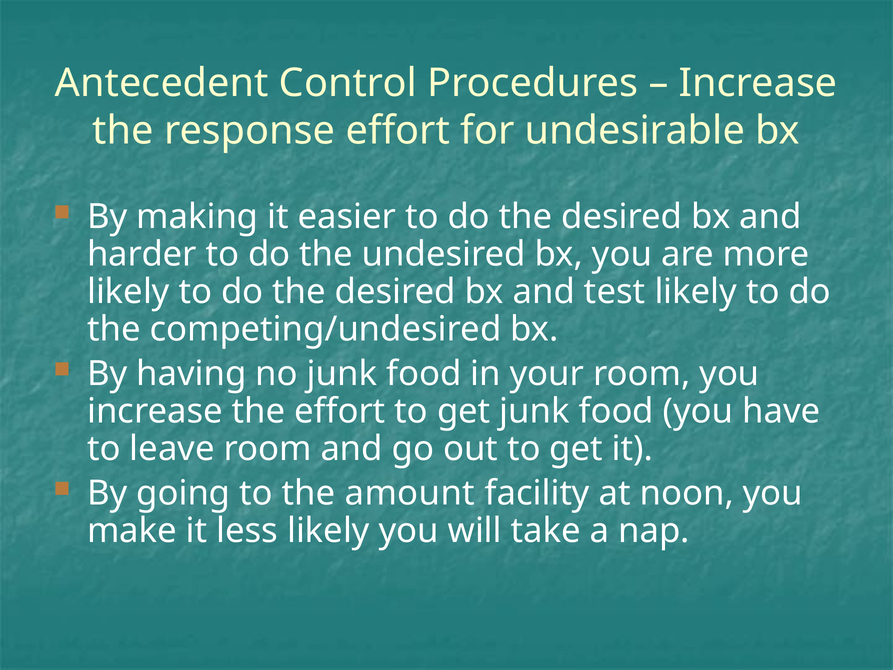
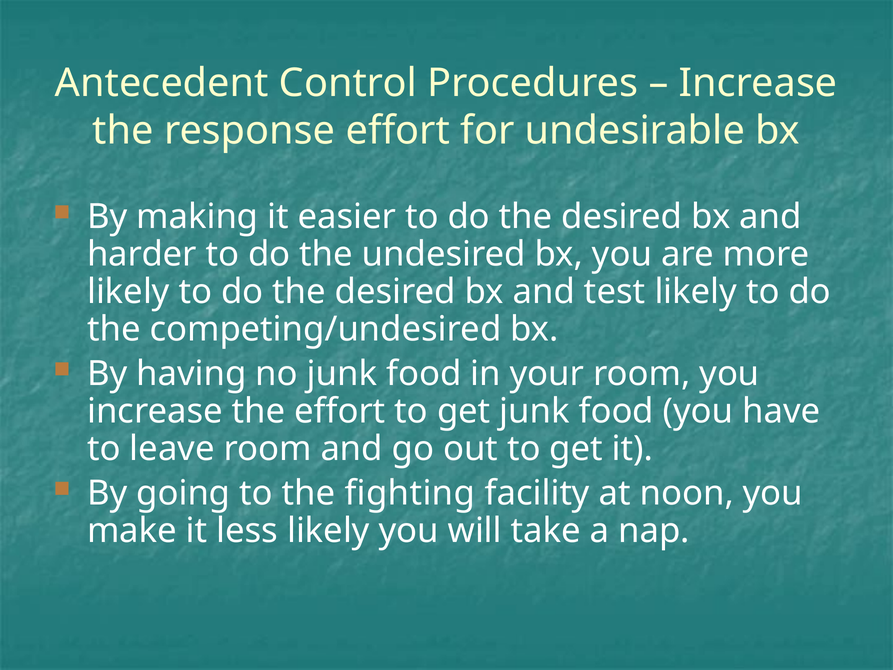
amount: amount -> fighting (410, 493)
